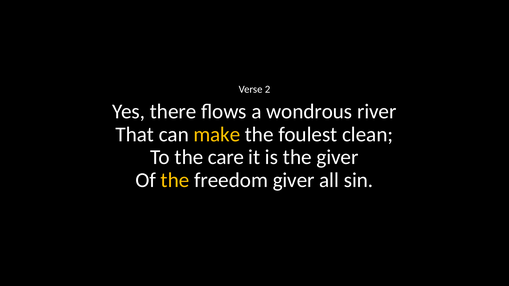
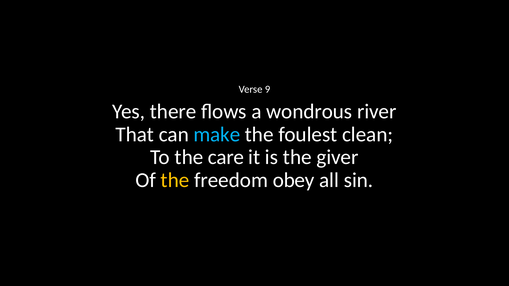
2: 2 -> 9 (268, 89)
make colour: yellow -> light blue (217, 135)
freedom giver: giver -> obey (294, 180)
